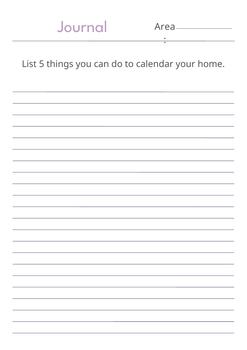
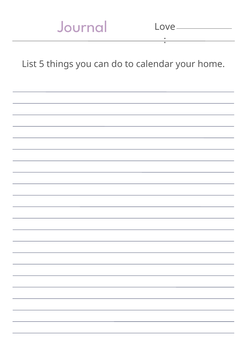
Area: Area -> Love (165, 27)
